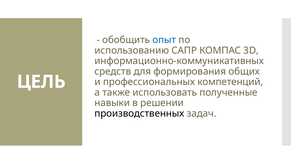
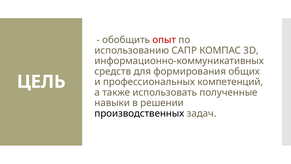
опыт colour: blue -> red (164, 40)
